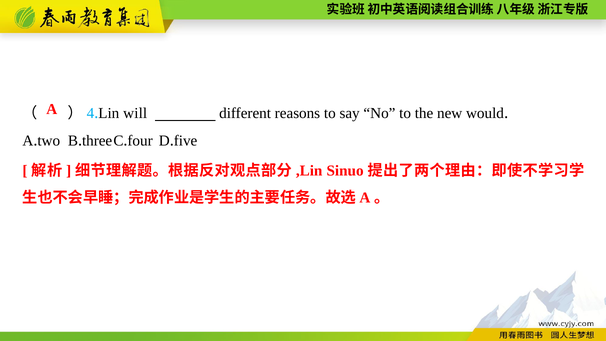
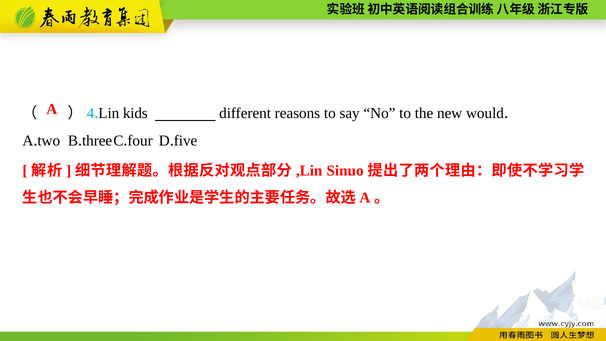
will: will -> kids (135, 113)
